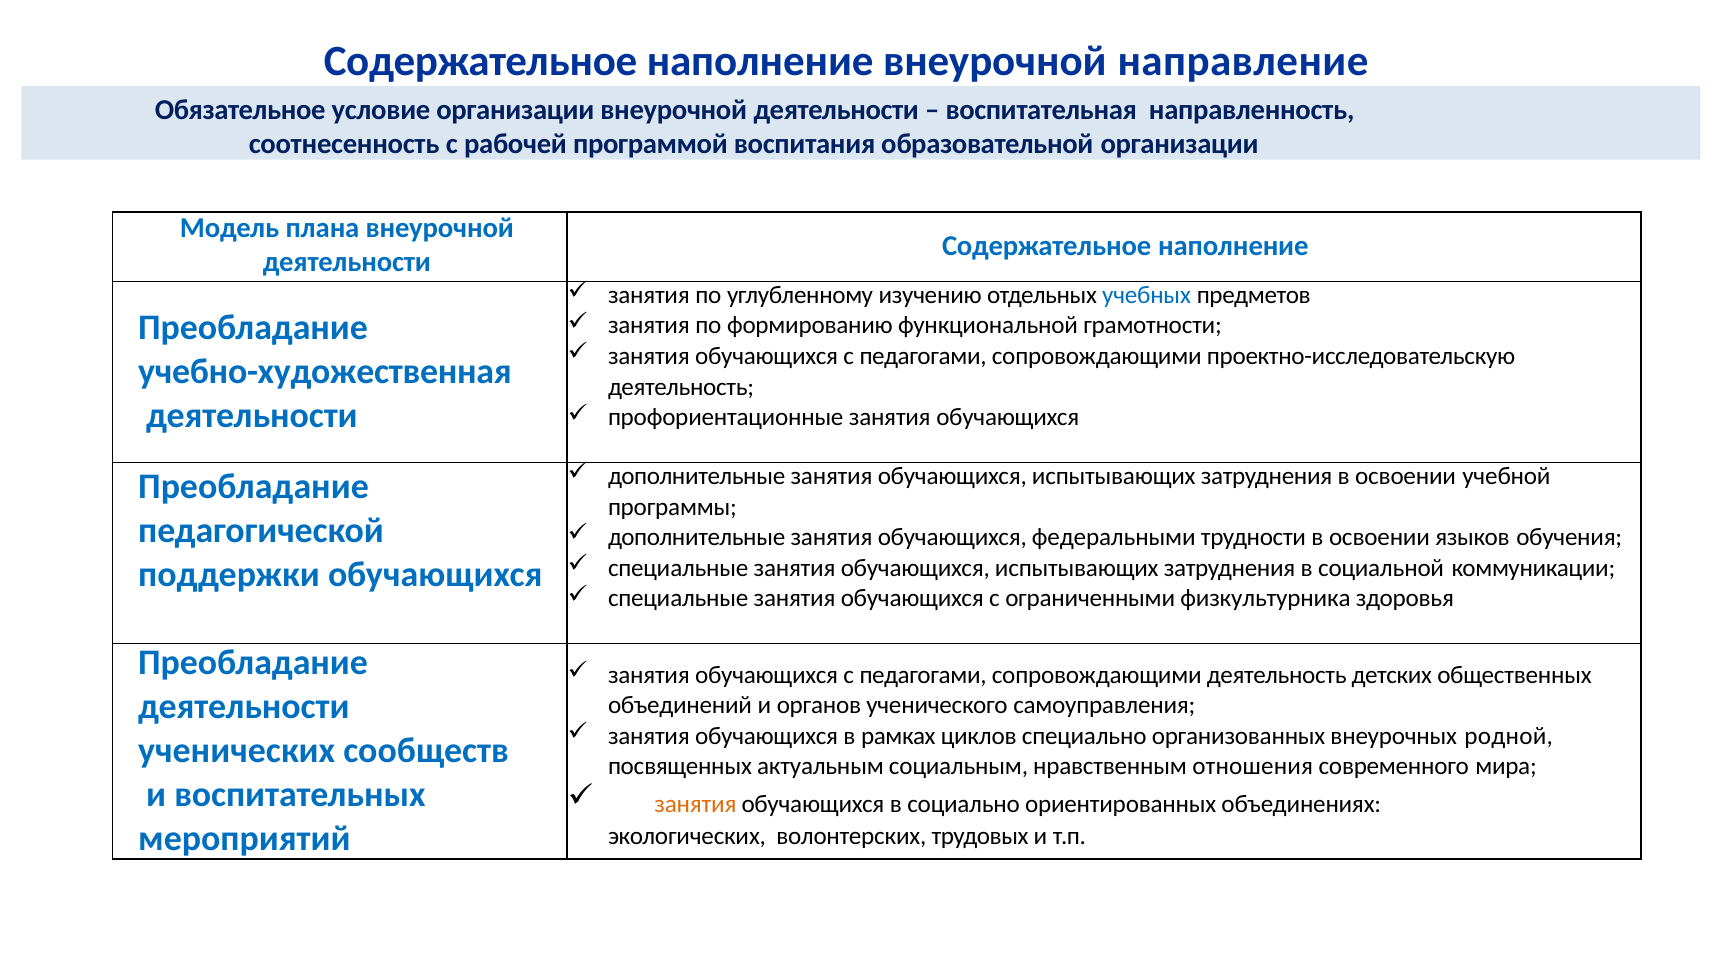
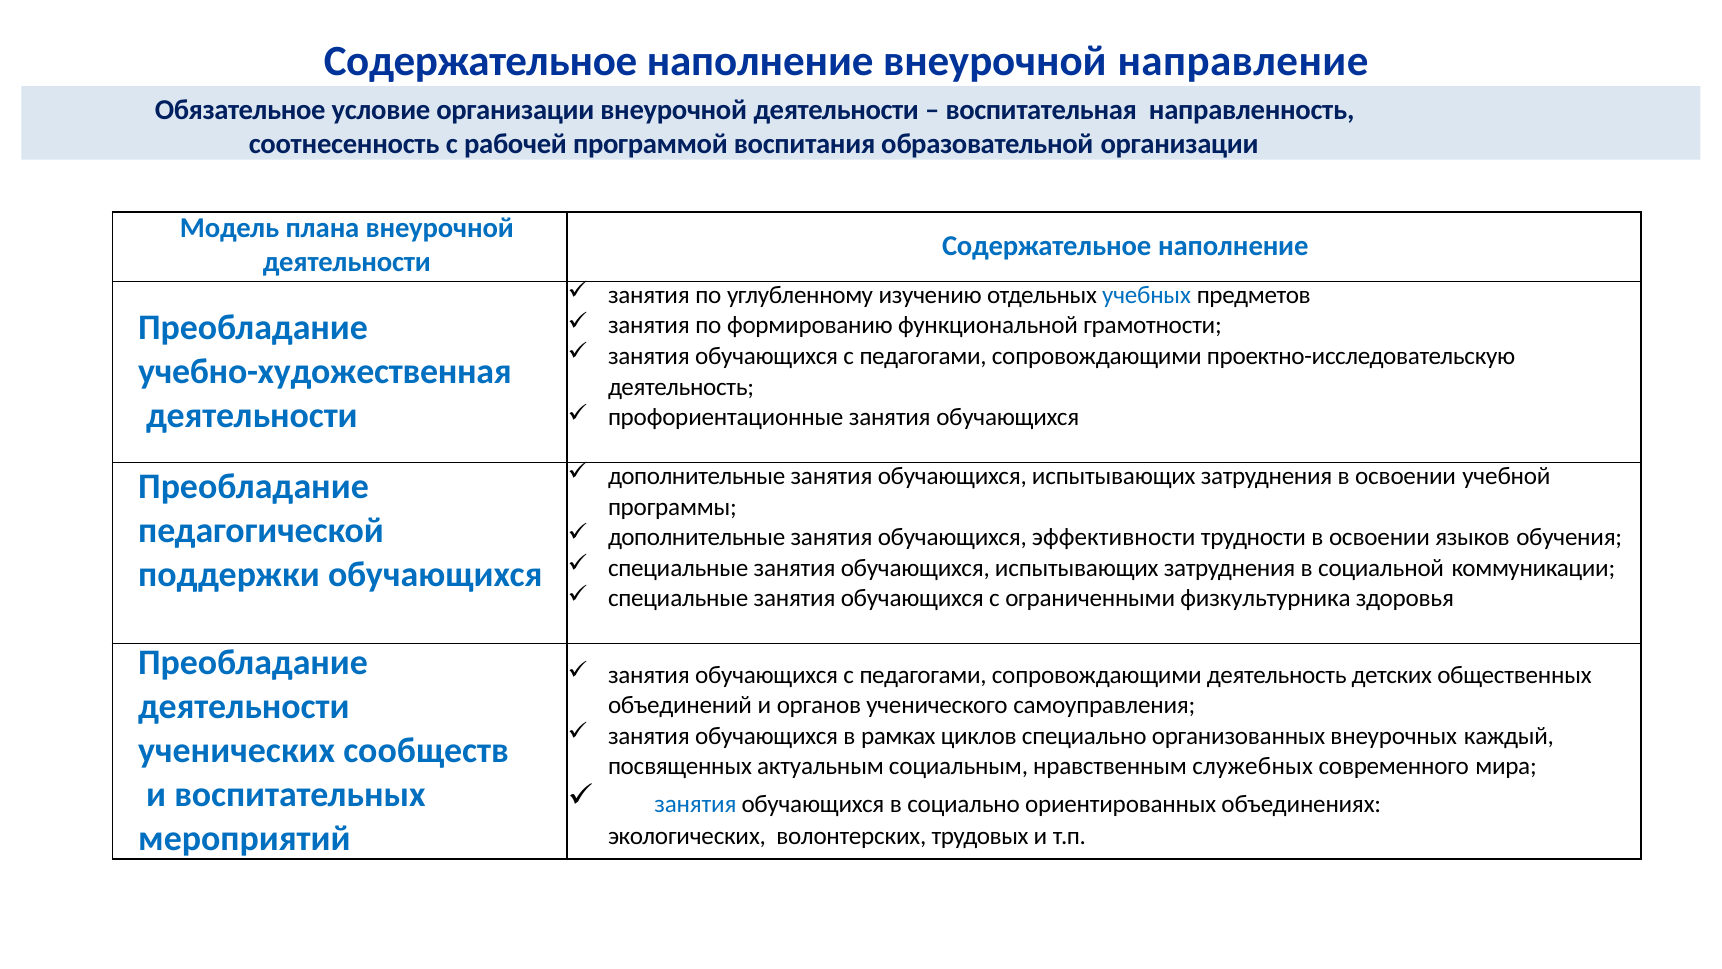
федеральными: федеральными -> эффективности (1114, 537)
родной: родной -> каждый (1509, 736)
отношения: отношения -> служебных (1253, 766)
занятия colour: orange -> blue (695, 804)
